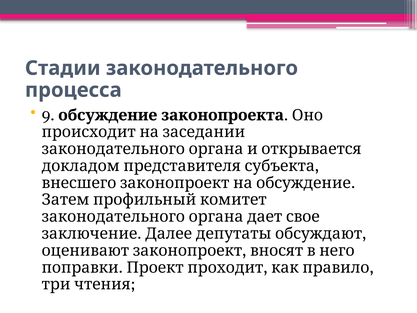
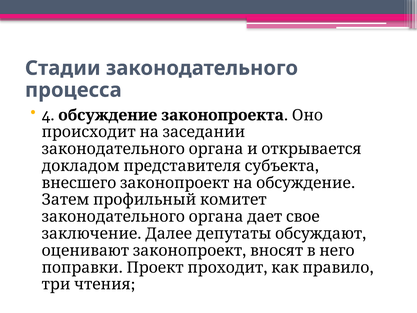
9: 9 -> 4 (48, 115)
